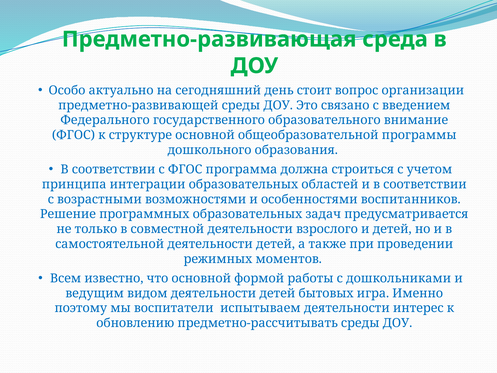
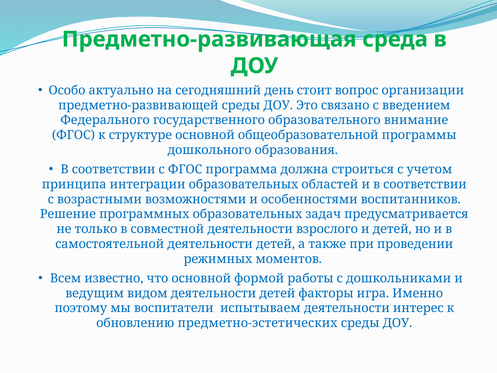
бытовых: бытовых -> факторы (326, 293)
предметно-рассчитывать: предметно-рассчитывать -> предметно-эстетических (258, 323)
